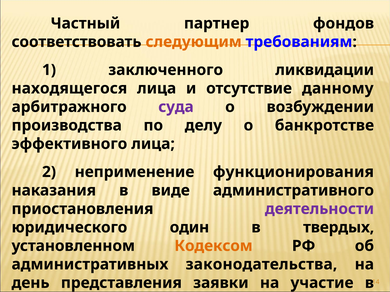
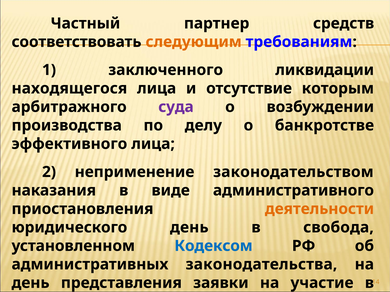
фондов: фондов -> средств (344, 23)
данному: данному -> которым (338, 89)
функционирования: функционирования -> законодательством (293, 172)
деятельности colour: purple -> orange (320, 209)
юридического один: один -> день (189, 228)
твердых: твердых -> свобода (338, 228)
Кодексом colour: orange -> blue (214, 246)
